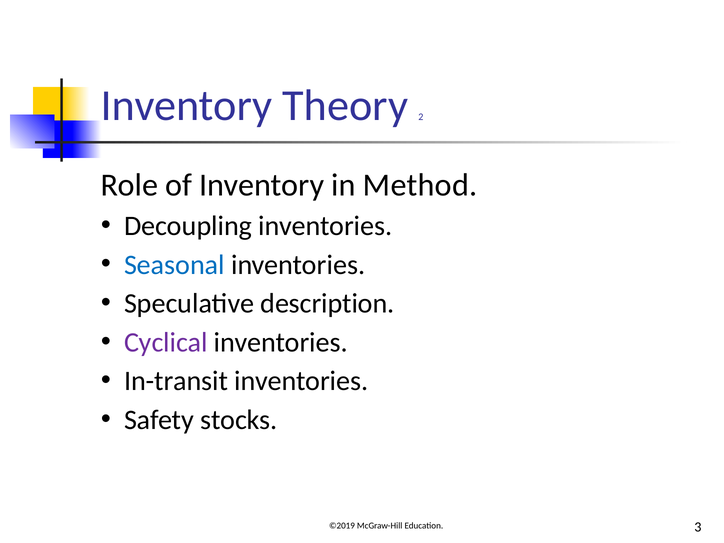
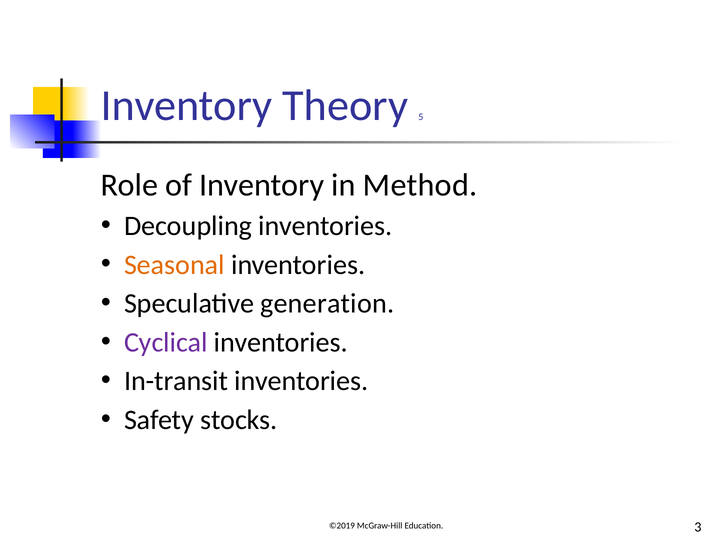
2: 2 -> 5 (421, 117)
Seasonal colour: blue -> orange (174, 265)
description: description -> generation (327, 304)
